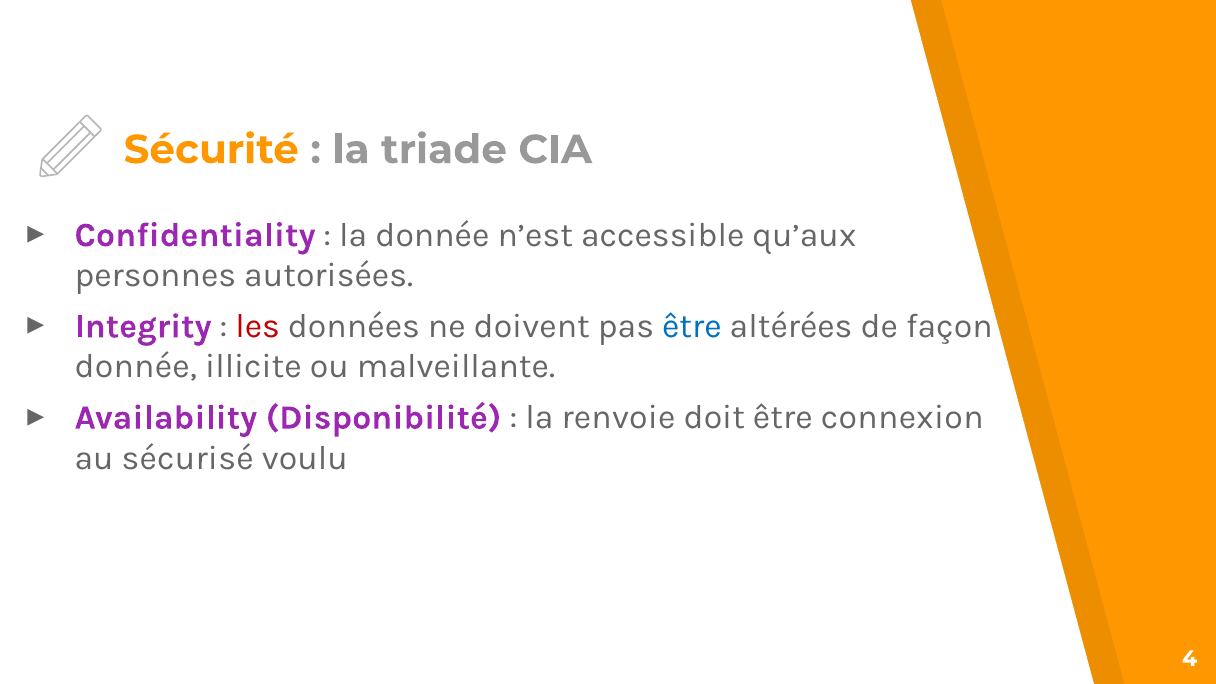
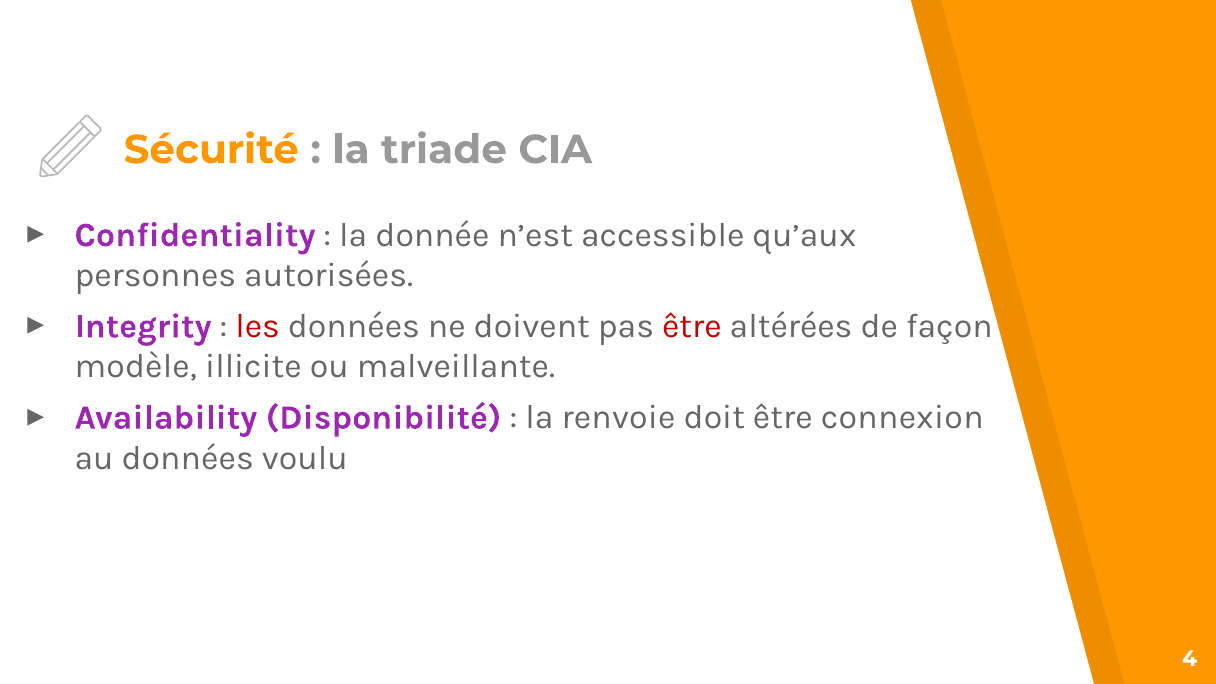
être colour: blue -> red (692, 326)
donnée: donnée -> modèle (136, 367)
au sécurisé: sécurisé -> données (188, 458)
